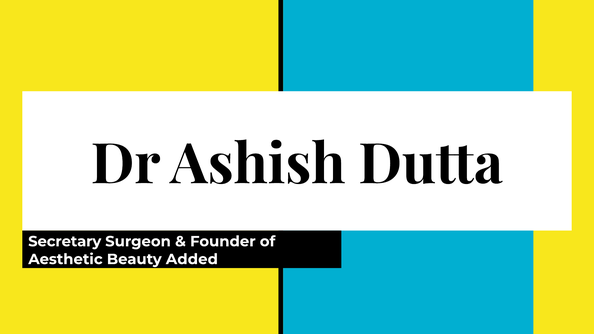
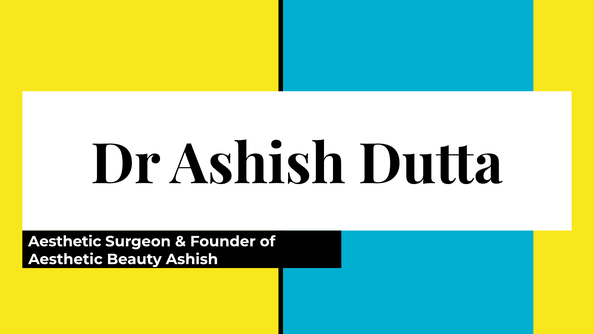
Secretary: Secretary -> Aesthetic (65, 242)
Beauty Added: Added -> Ashish (192, 259)
